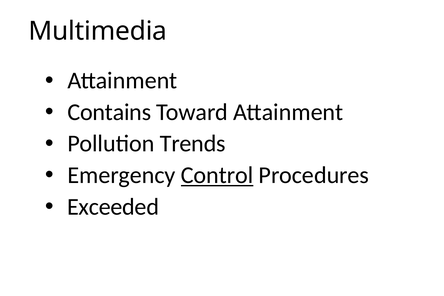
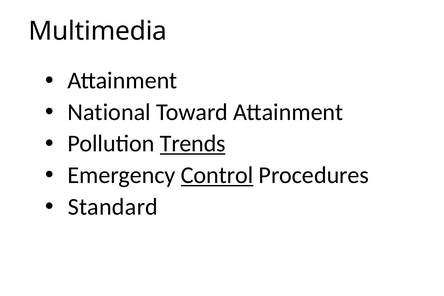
Contains: Contains -> National (109, 112)
Trends underline: none -> present (193, 144)
Exceeded: Exceeded -> Standard (113, 207)
